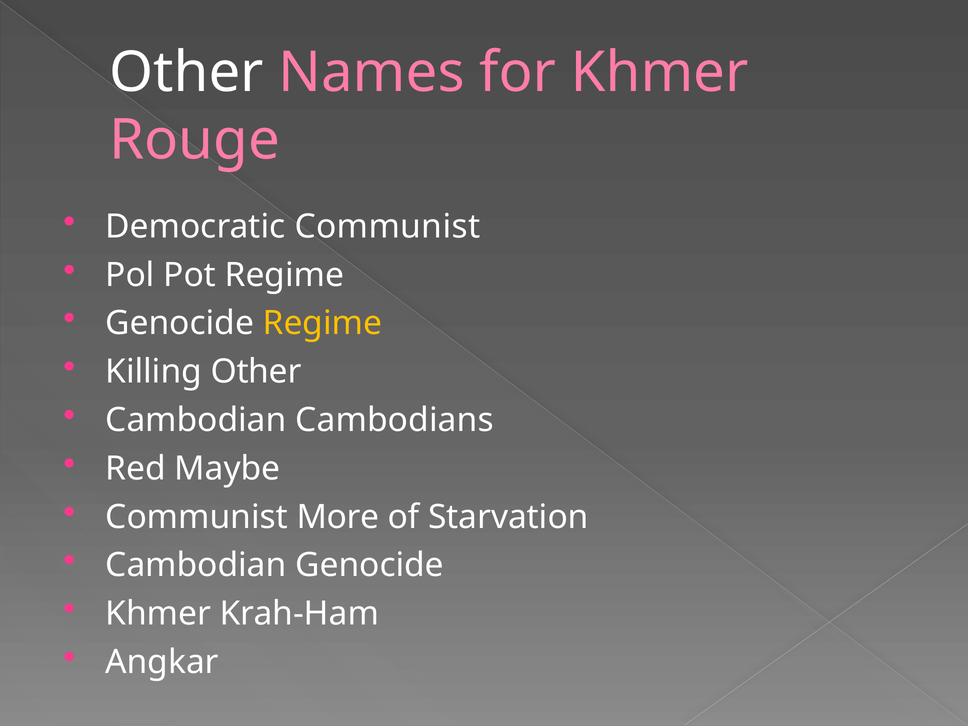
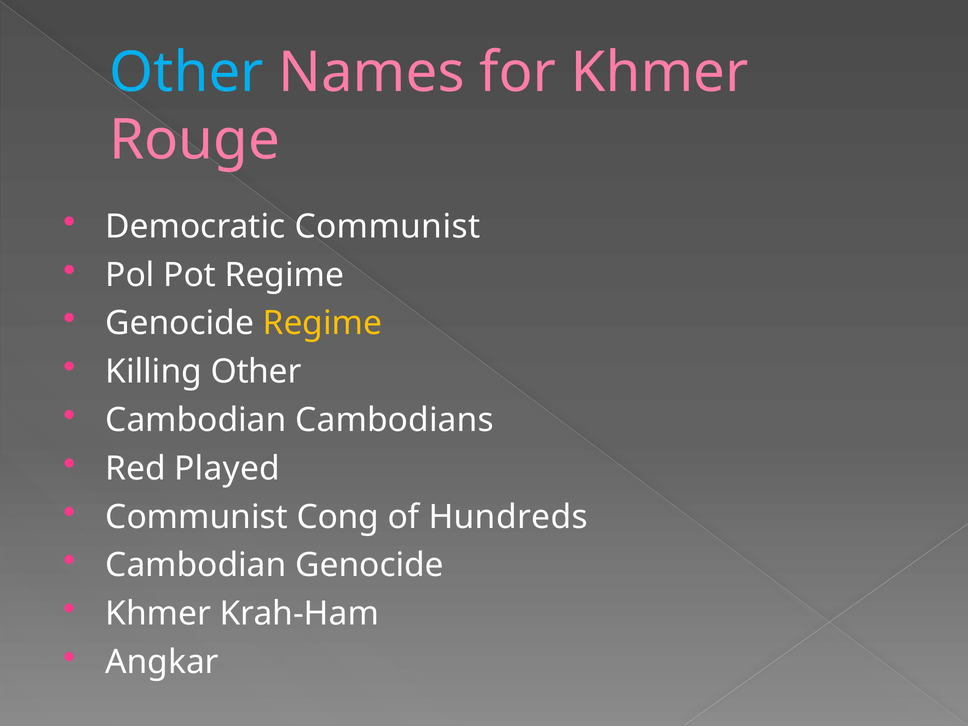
Other colour: white -> light blue (186, 72)
Maybe: Maybe -> Played (227, 469)
More: More -> Cong (338, 517)
Starvation: Starvation -> Hundreds (508, 517)
